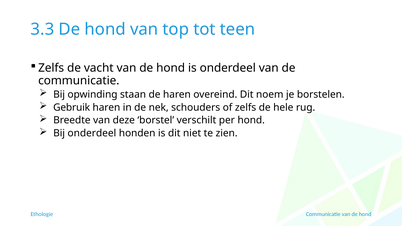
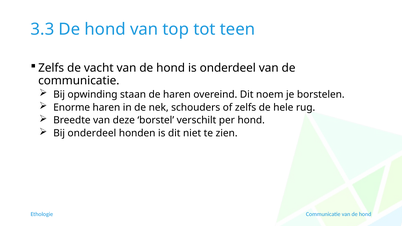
Gebruik: Gebruik -> Enorme (72, 107)
